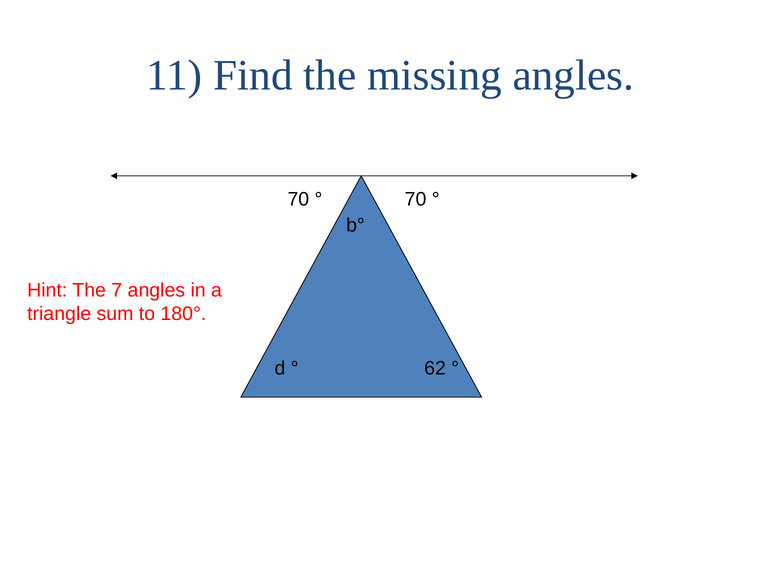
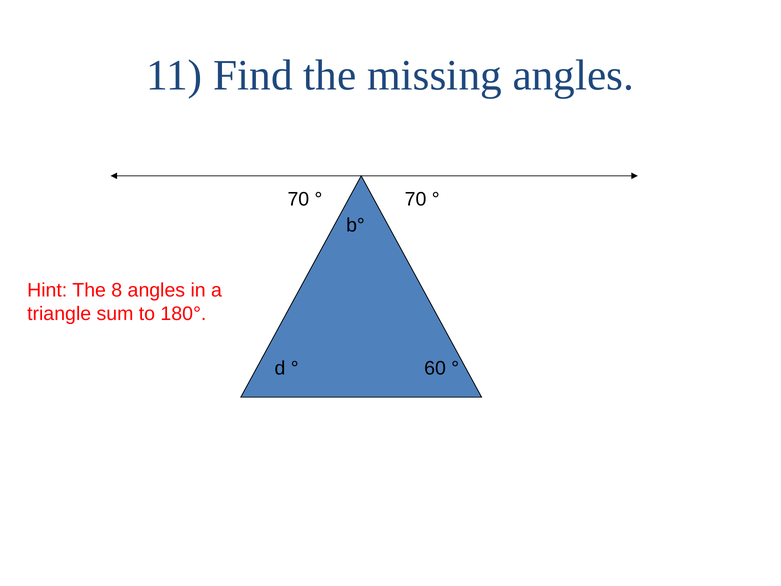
7: 7 -> 8 (117, 290)
62: 62 -> 60 (435, 368)
